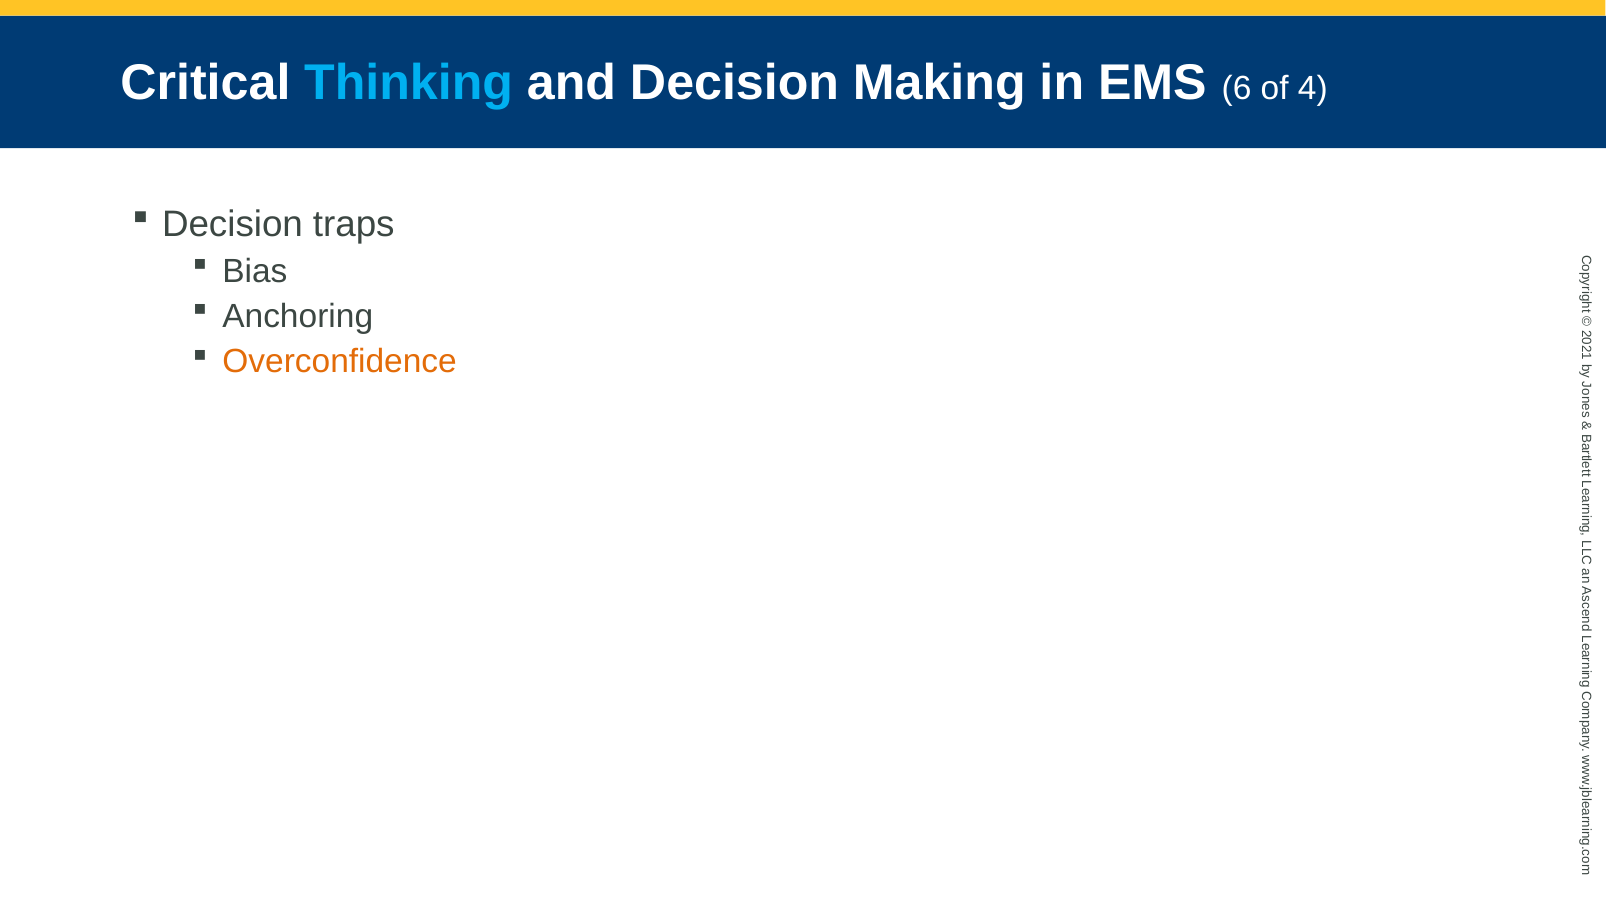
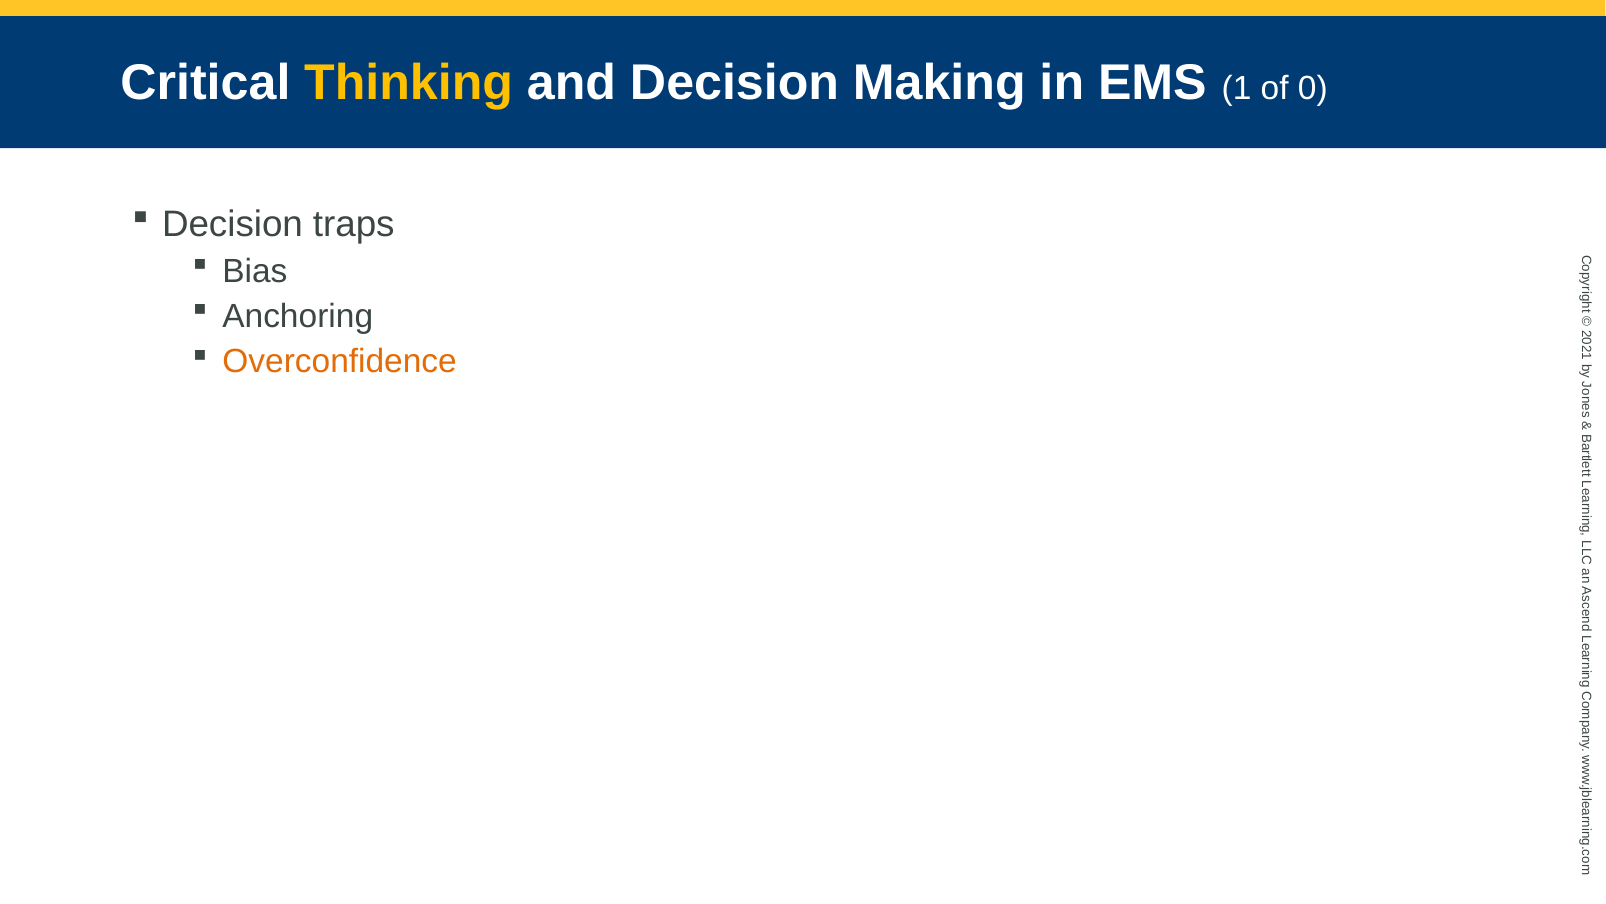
Thinking colour: light blue -> yellow (409, 83)
EMS 6: 6 -> 1 (1237, 88)
of 4: 4 -> 0 (1313, 88)
